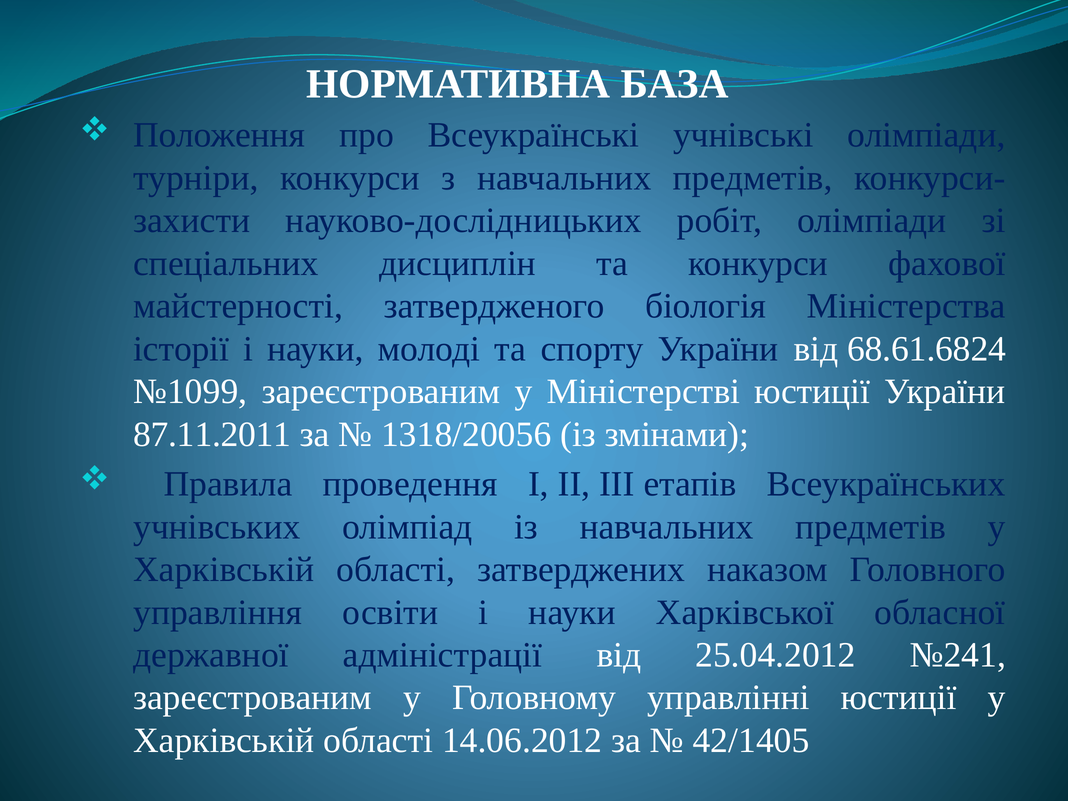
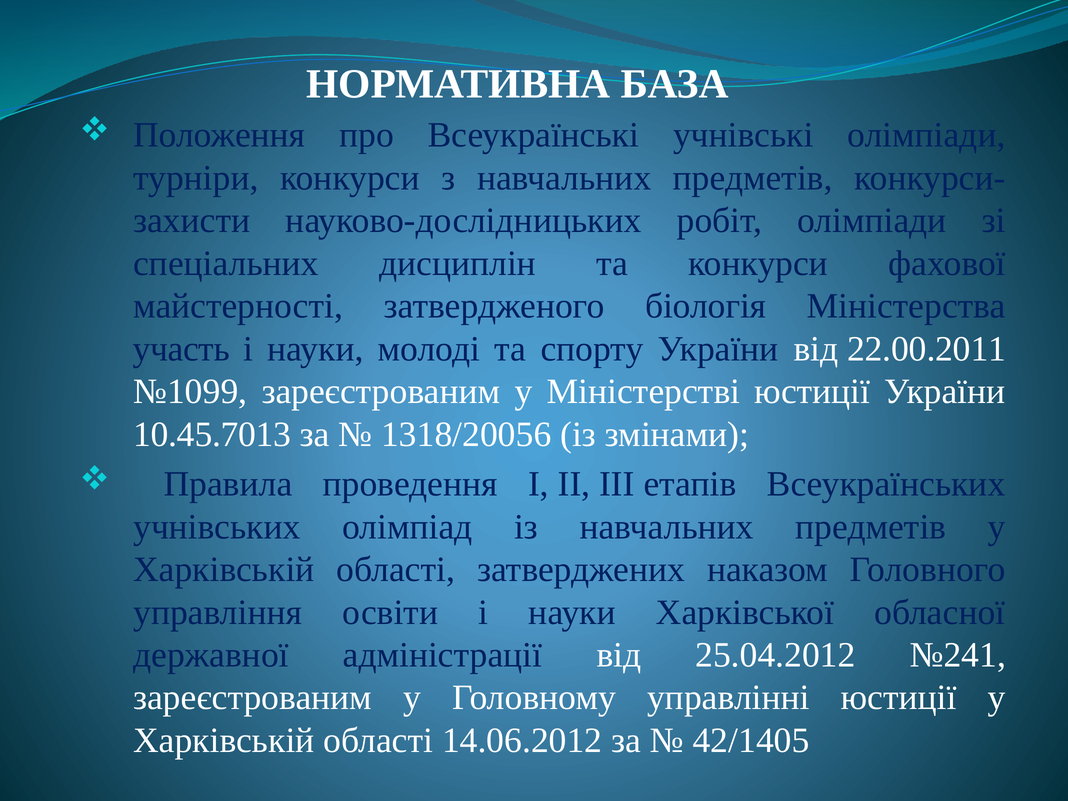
історії: історії -> участь (181, 349)
68.61.6824: 68.61.6824 -> 22.00.2011 (927, 349)
87.11.2011: 87.11.2011 -> 10.45.7013 (212, 434)
